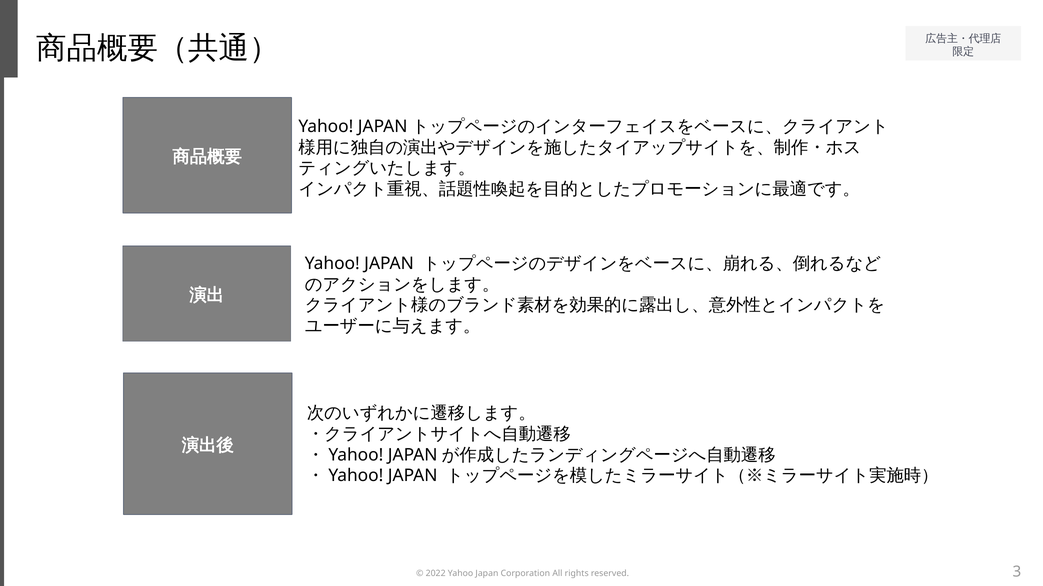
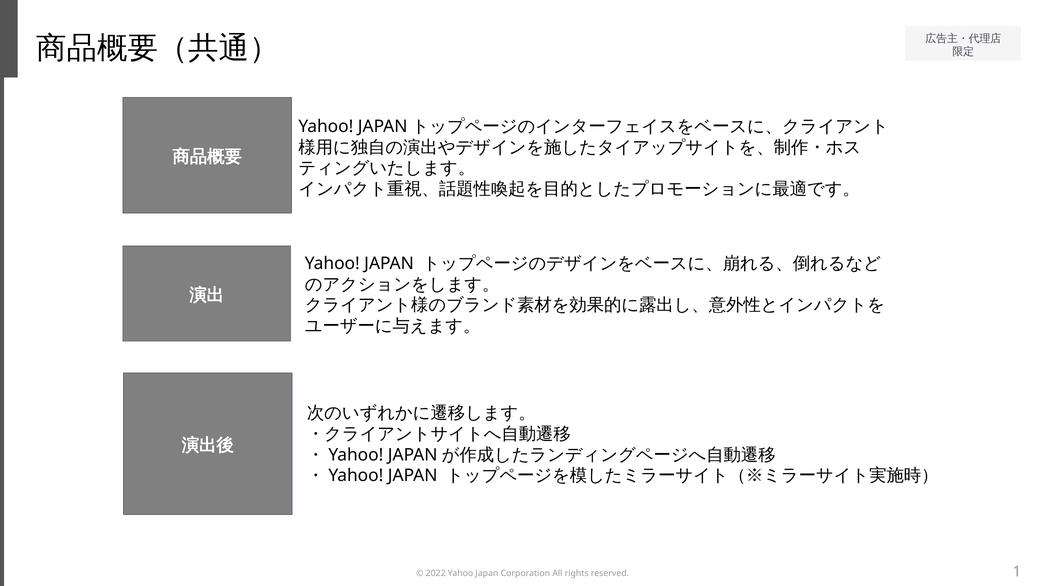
3: 3 -> 1 (1017, 572)
